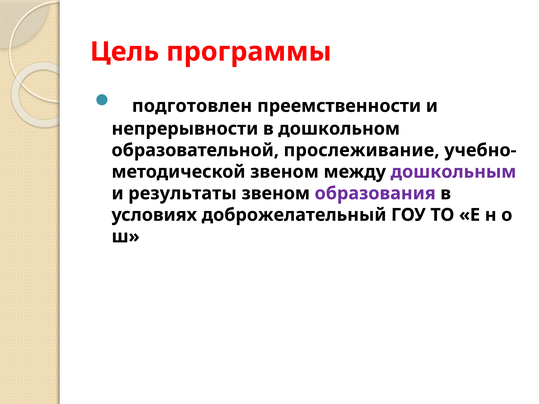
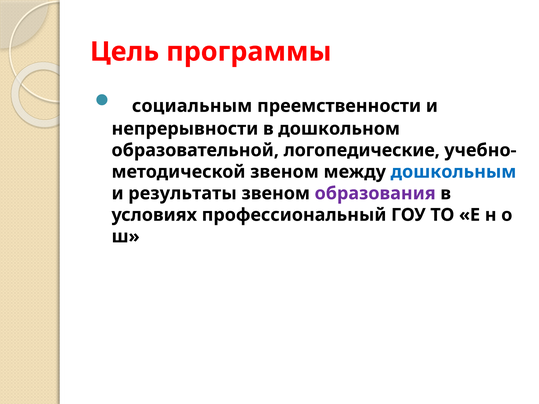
подготовлен: подготовлен -> социальным (192, 106)
прослеживание: прослеживание -> логопедические (362, 150)
дошкольным colour: purple -> blue (453, 172)
доброжелательный: доброжелательный -> профессиональный (294, 215)
